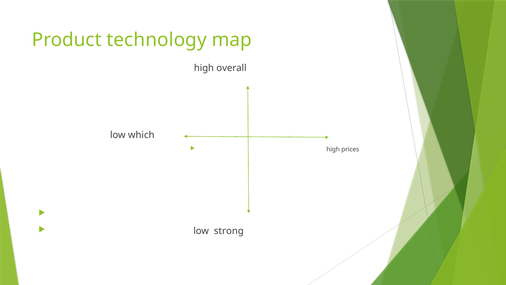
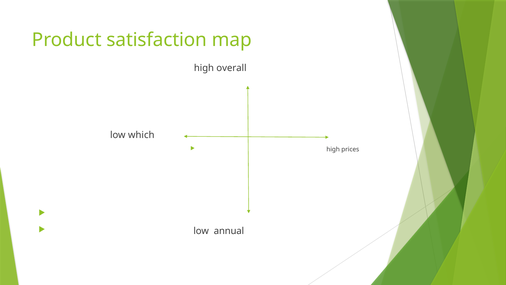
technology: technology -> satisfaction (157, 40)
strong: strong -> annual (229, 231)
